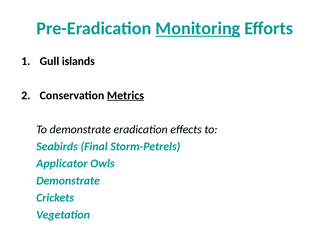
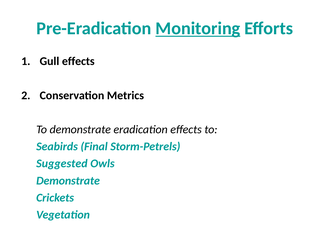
Gull islands: islands -> effects (78, 61)
Metrics underline: present -> none (125, 95)
Applicator: Applicator -> Suggested (62, 164)
